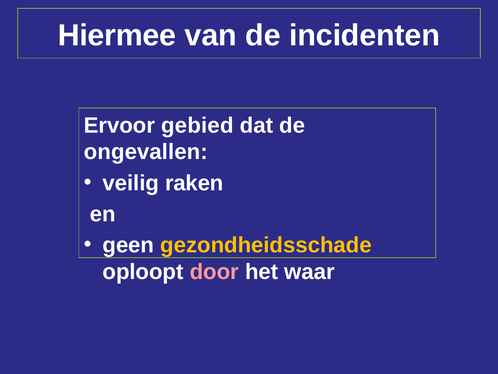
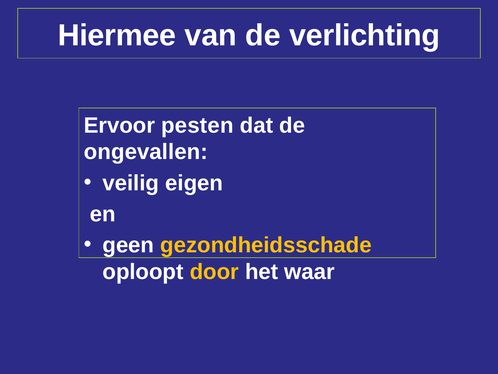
incidenten: incidenten -> verlichting (365, 35)
gebied: gebied -> pesten (197, 125)
raken: raken -> eigen (194, 183)
door colour: pink -> yellow (214, 271)
